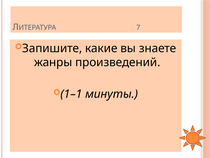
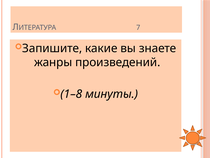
1–1: 1–1 -> 1–8 (71, 94)
